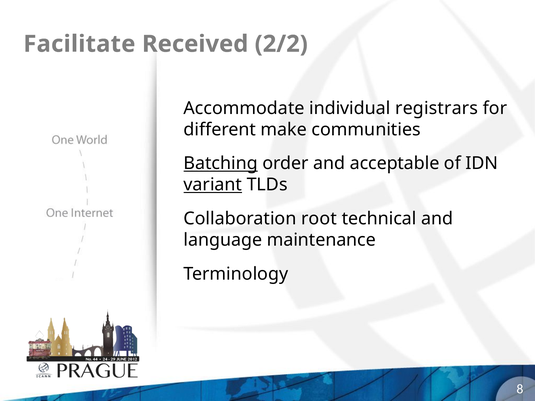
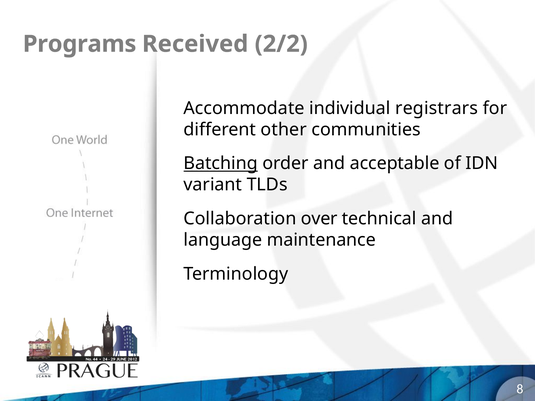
Facilitate: Facilitate -> Programs (80, 44)
make: make -> other (284, 130)
variant underline: present -> none (213, 185)
root: root -> over (319, 219)
